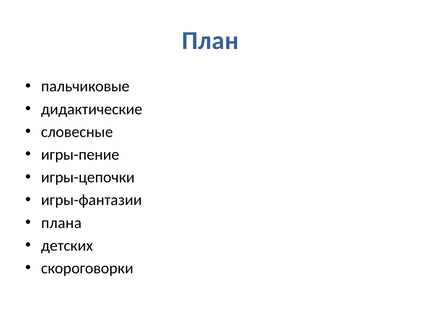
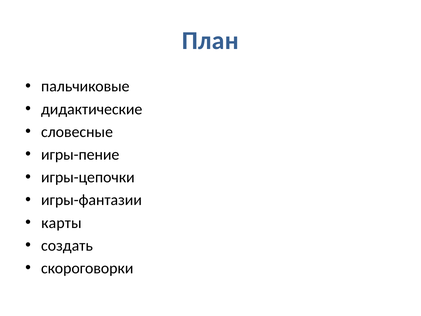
плана: плана -> карты (61, 223)
детских: детских -> создать (67, 245)
